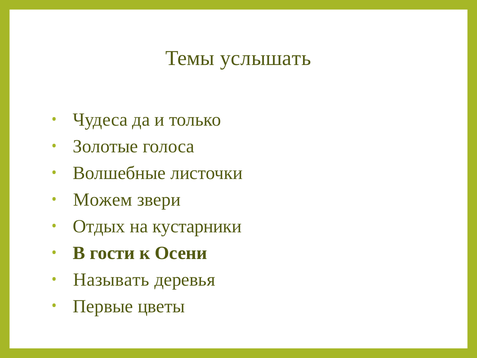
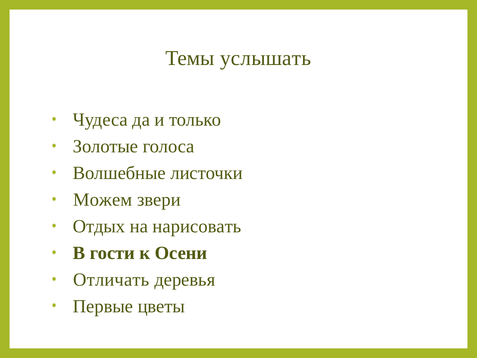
кустарники: кустарники -> нарисовать (197, 226)
Называть: Называть -> Отличать (111, 279)
